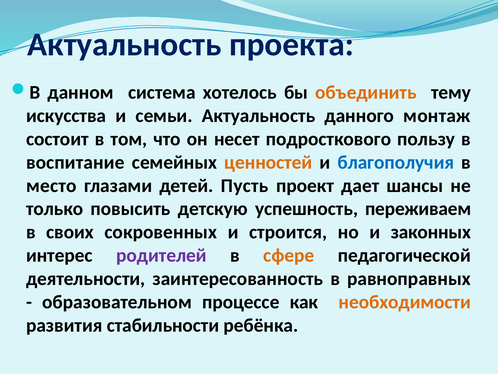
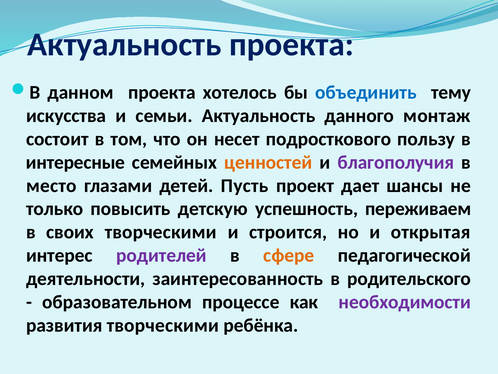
данном система: система -> проекта (162, 92)
объединить colour: orange -> blue (366, 92)
воспитание: воспитание -> интересные (75, 162)
благополучия colour: blue -> purple (396, 162)
своих сокровенных: сокровенных -> творческими (161, 232)
законных: законных -> открытая (431, 232)
равноправных: равноправных -> родительского (409, 278)
необходимости colour: orange -> purple (405, 302)
развития стабильности: стабильности -> творческими (163, 325)
